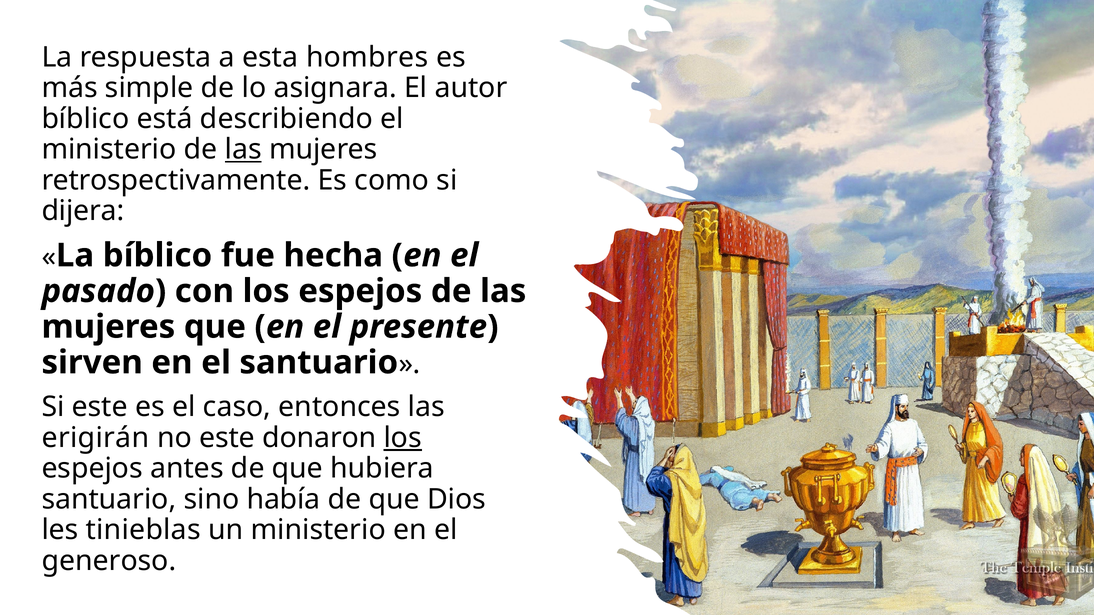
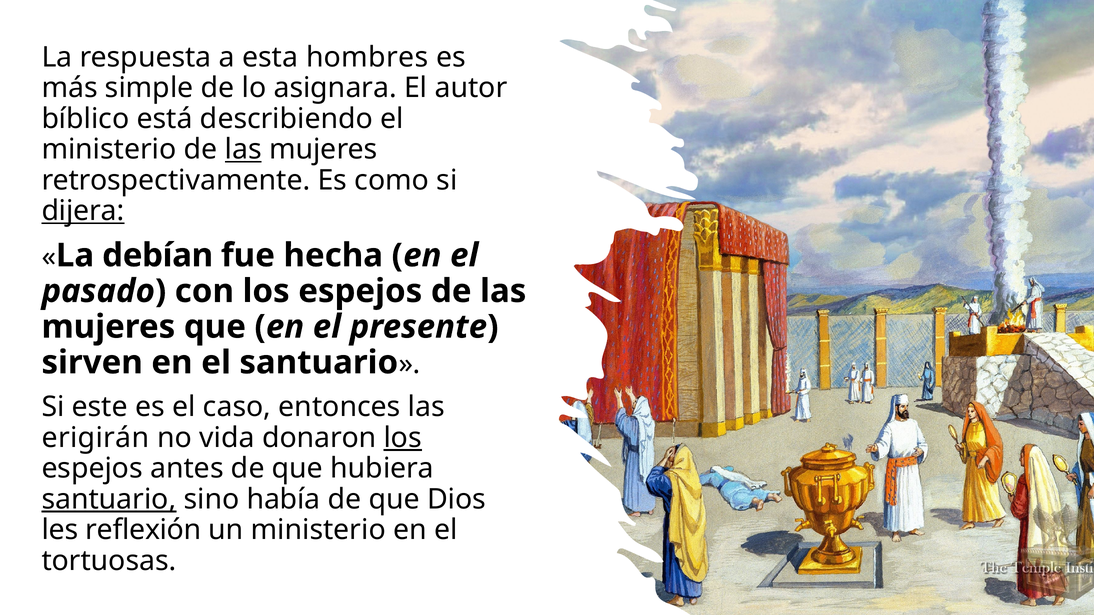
dijera underline: none -> present (83, 211)
La bíblico: bíblico -> debían (158, 256)
no este: este -> vida (227, 438)
santuario underline: none -> present (109, 500)
tinieblas: tinieblas -> reflexión (143, 530)
generoso: generoso -> tortuosas (109, 561)
